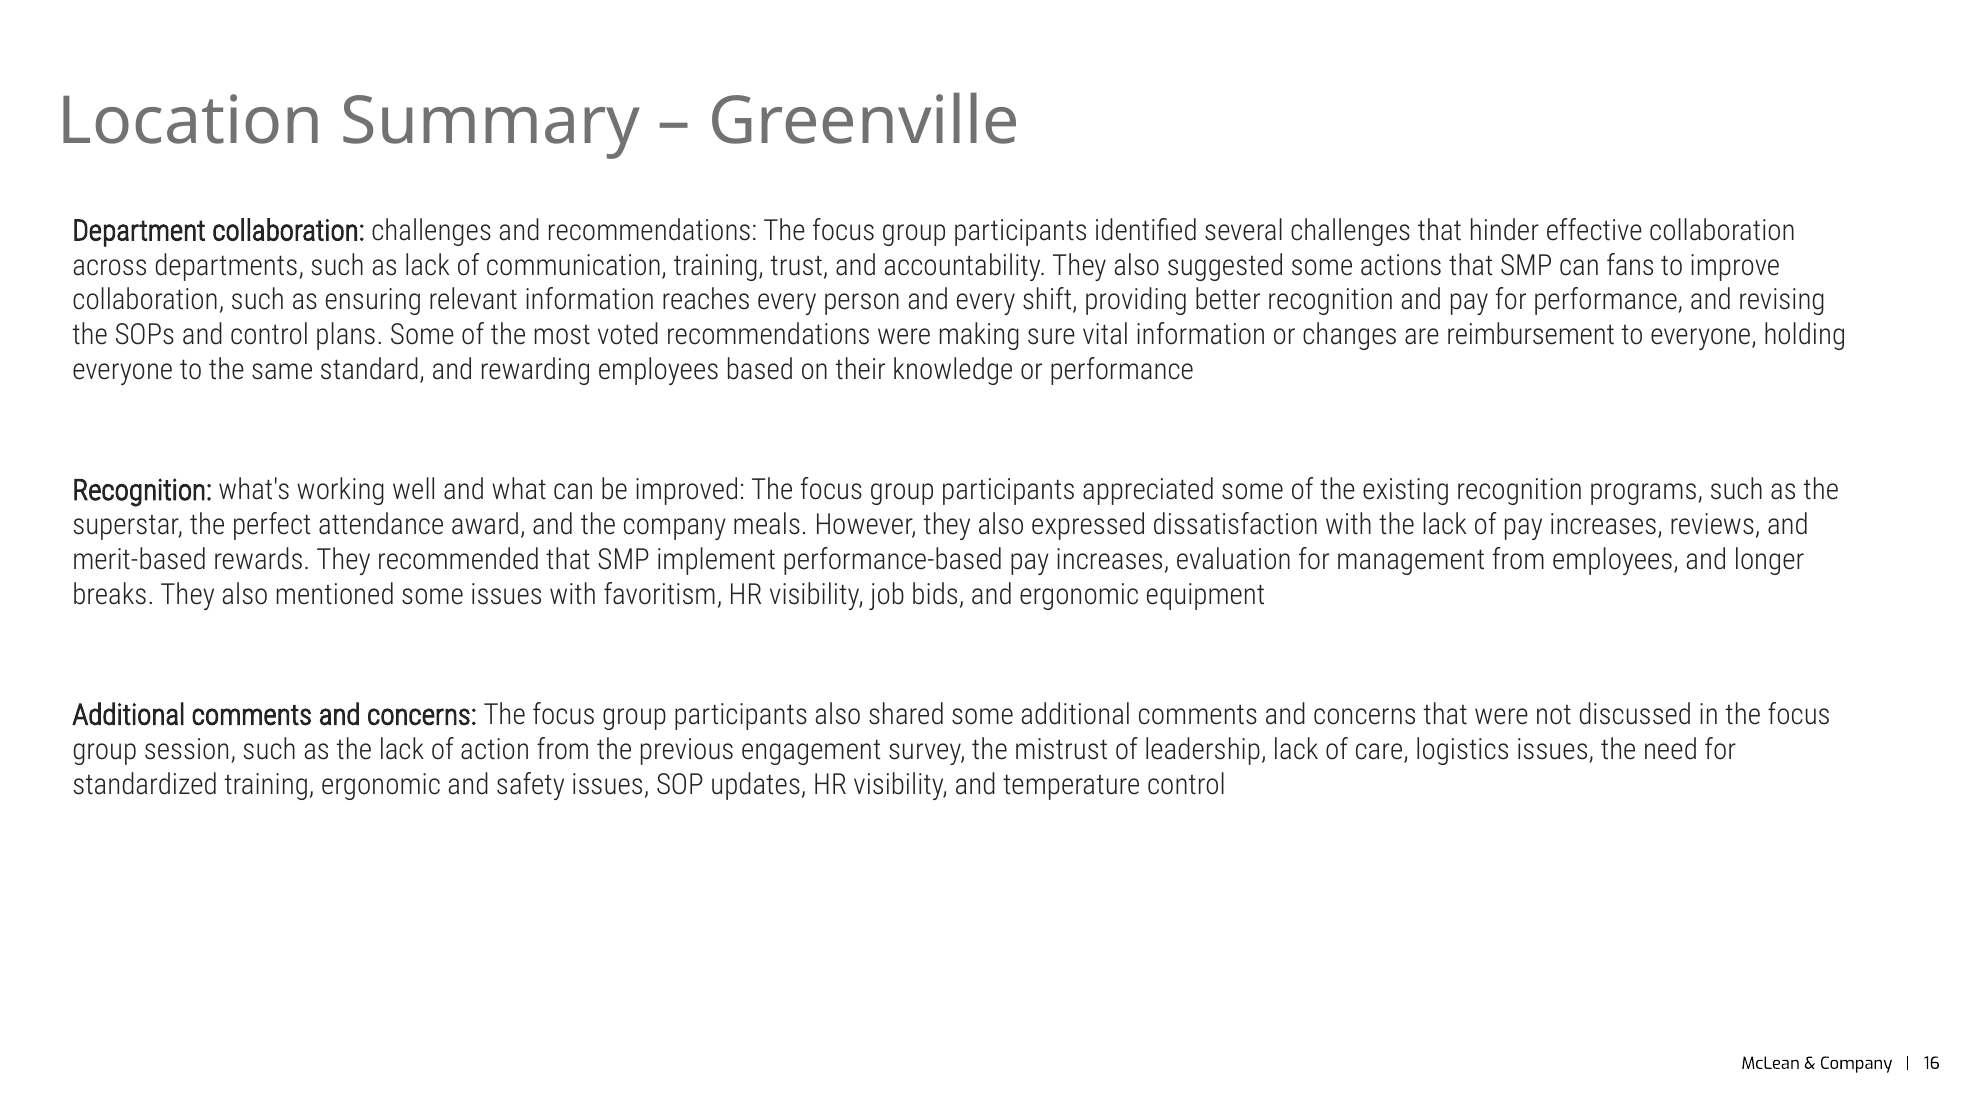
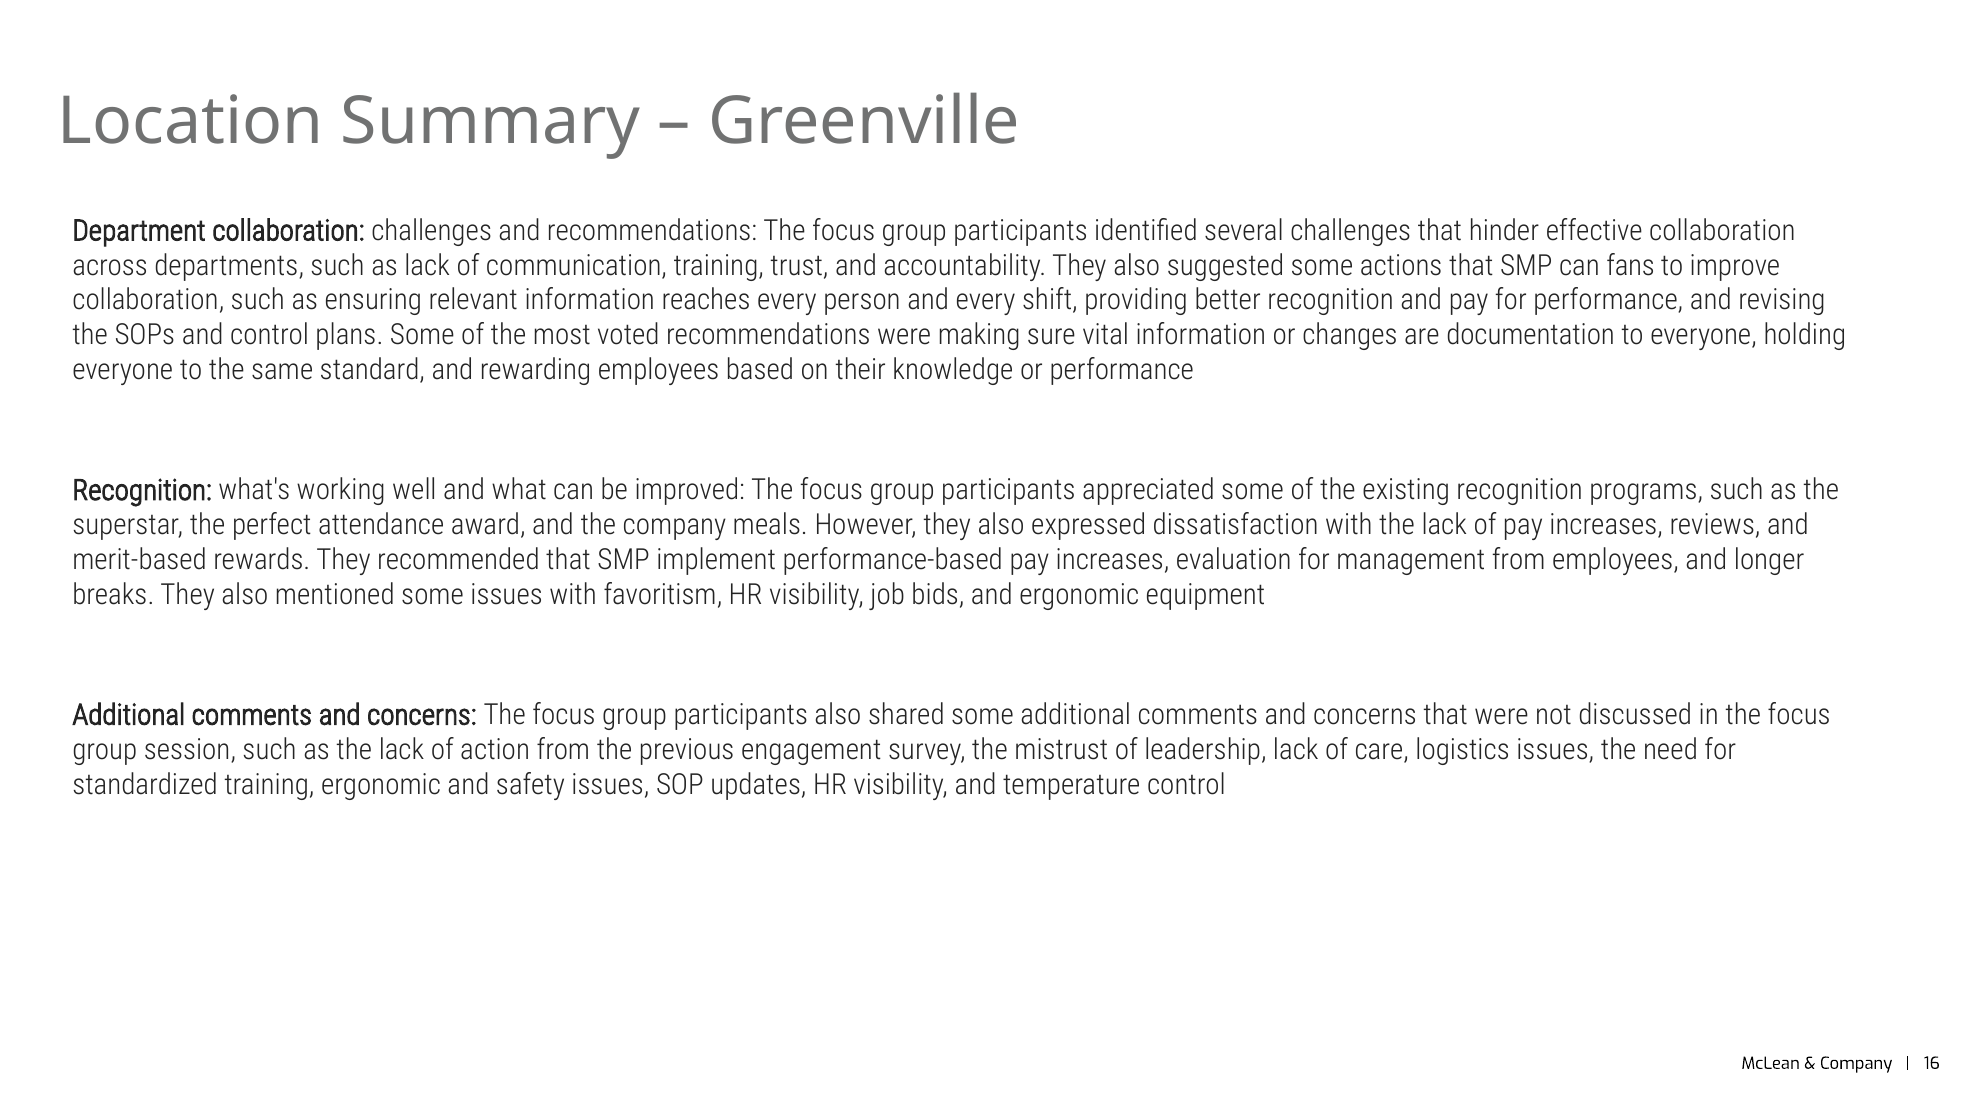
reimbursement: reimbursement -> documentation (1531, 335)
